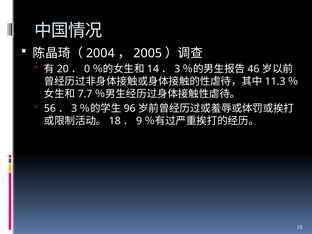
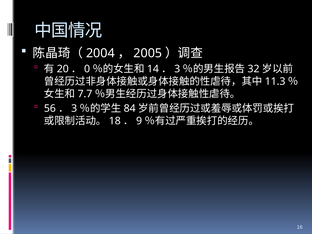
46: 46 -> 32 (254, 69)
96: 96 -> 84 (130, 108)
